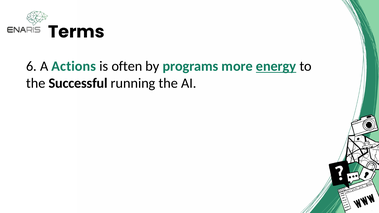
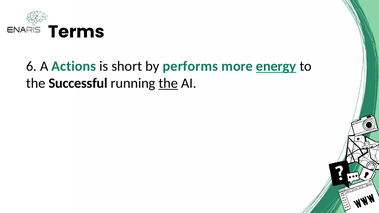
often: often -> short (127, 66)
programs: programs -> performs (190, 66)
the underline: none -> present (168, 83)
